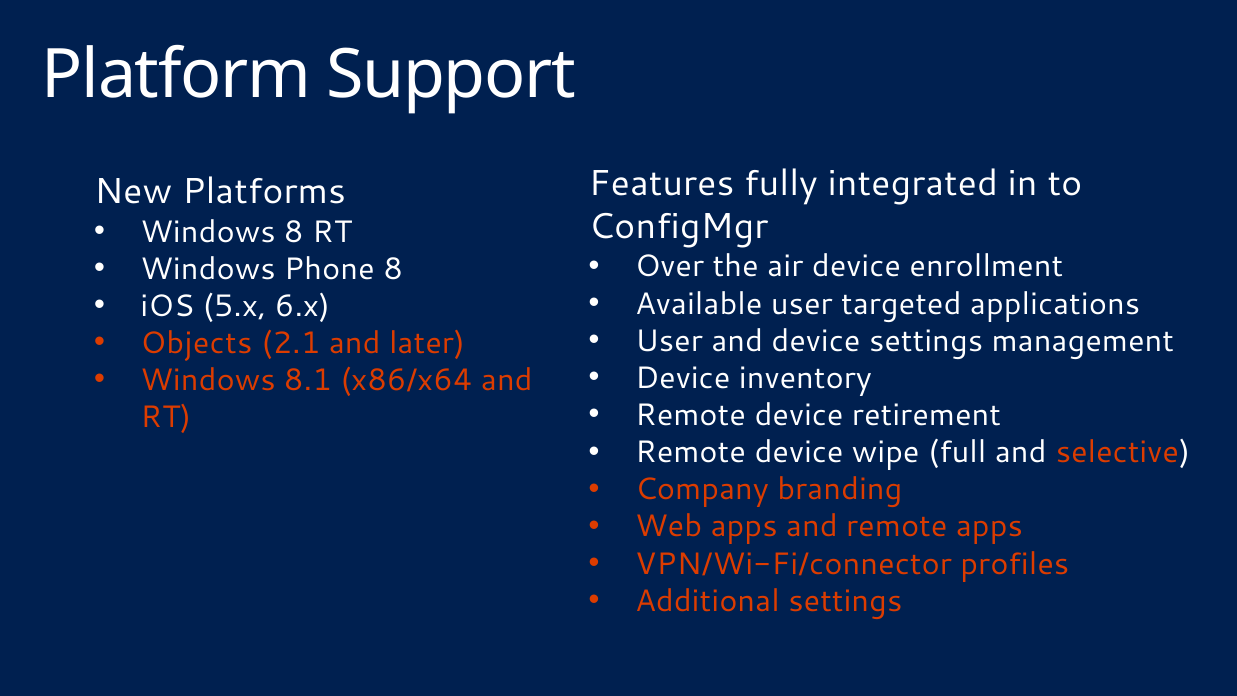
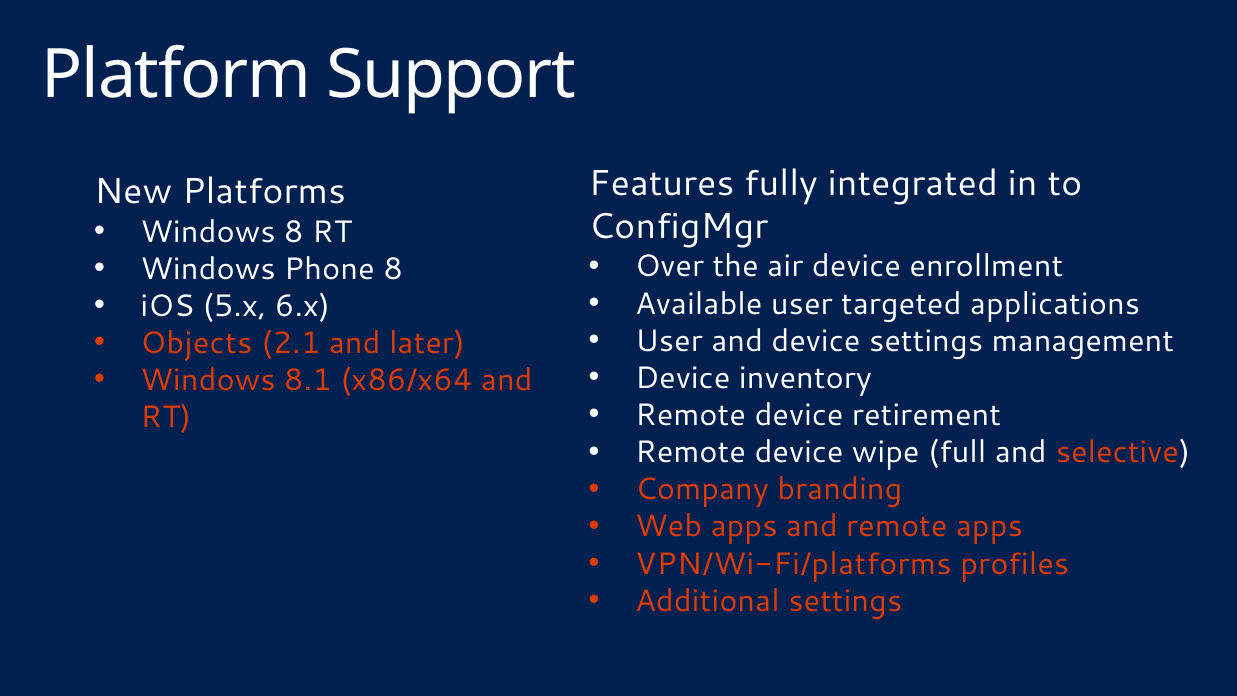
VPN/Wi-Fi/connector: VPN/Wi-Fi/connector -> VPN/Wi-Fi/platforms (793, 564)
